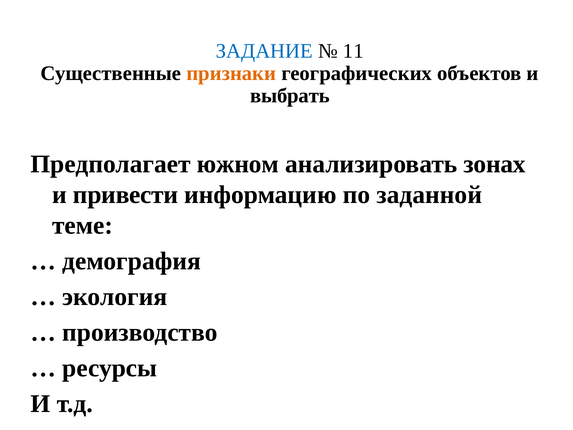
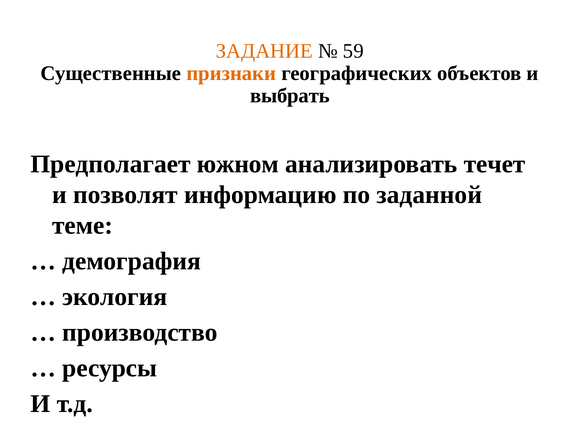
ЗАДАНИЕ colour: blue -> orange (264, 51)
11: 11 -> 59 (353, 51)
зонах: зонах -> течет (495, 164)
привести: привести -> позволят (125, 195)
